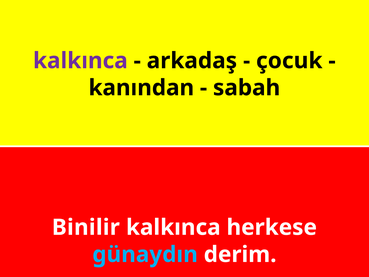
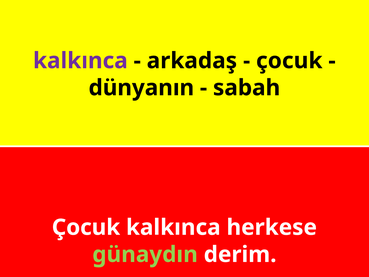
kanından: kanından -> dünyanın (141, 88)
Binilir: Binilir -> Çocuk (86, 227)
günaydın colour: light blue -> light green (145, 254)
